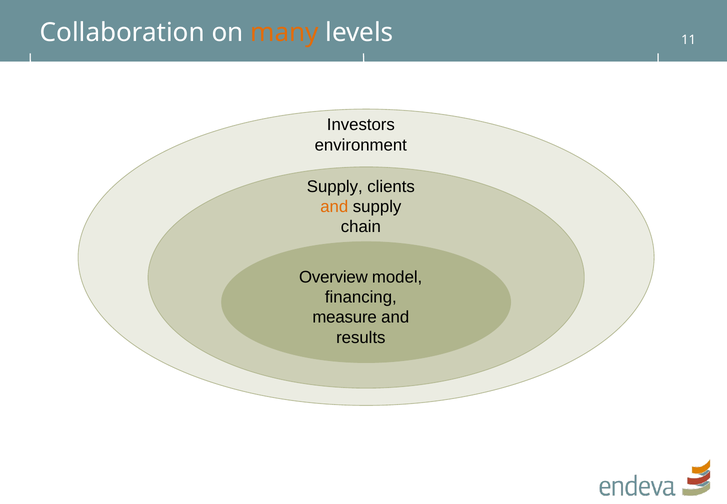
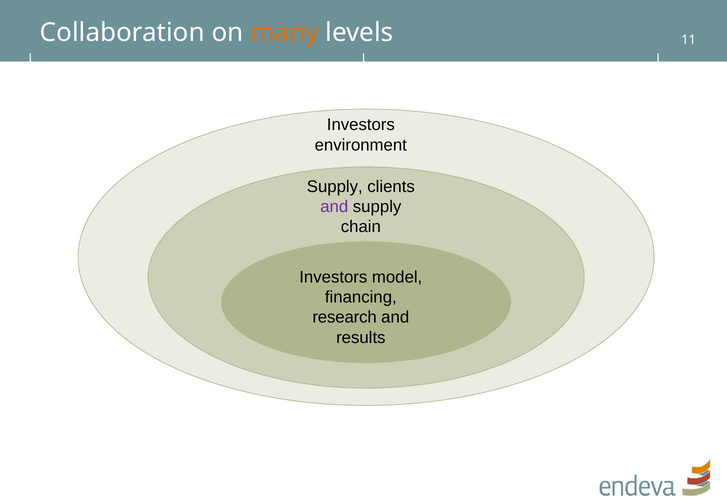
and colour: orange -> purple (334, 206)
Overview: Overview -> Investors (333, 277)
measure: measure -> research (345, 317)
